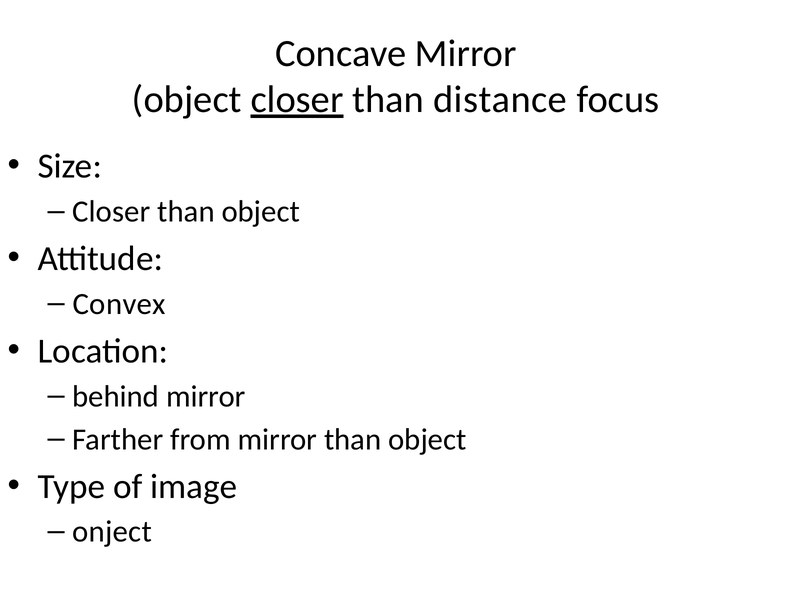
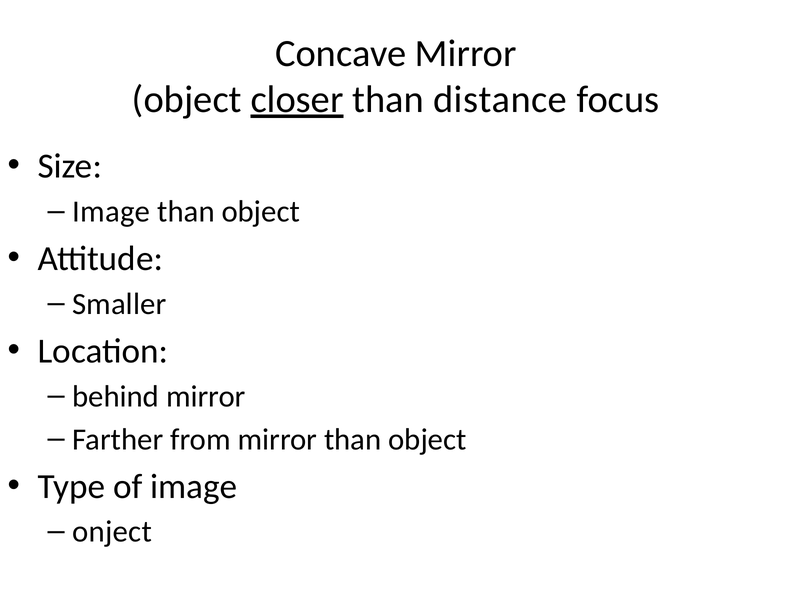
Closer: Closer -> Image (111, 212)
Convex: Convex -> Smaller (119, 304)
